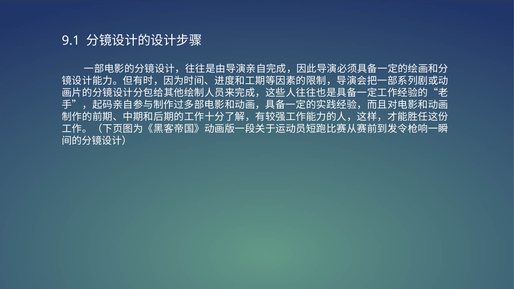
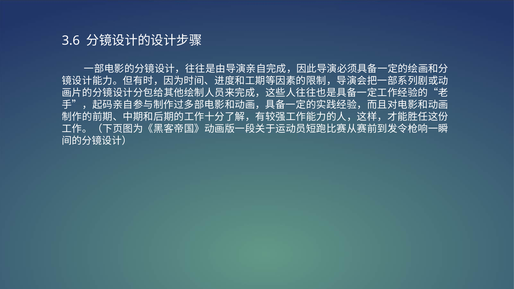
9.1: 9.1 -> 3.6 (71, 41)
